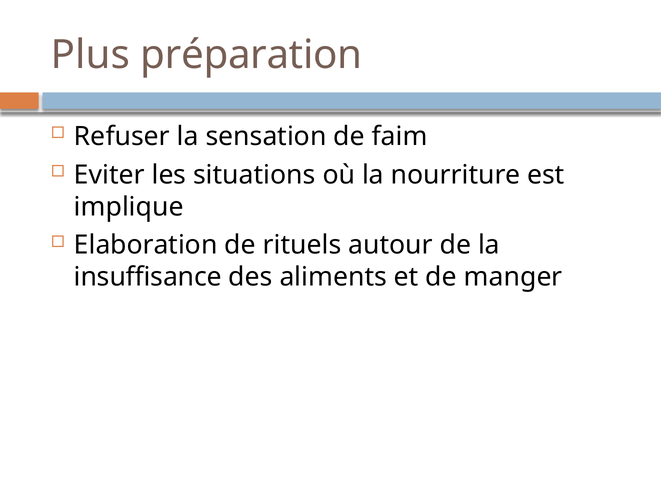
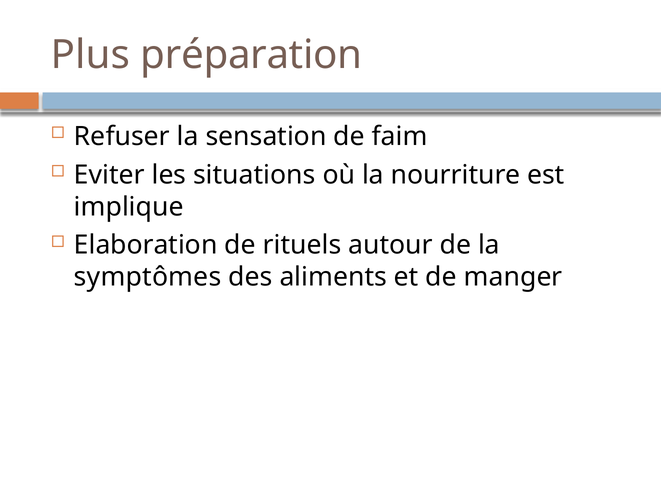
insuffisance: insuffisance -> symptômes (148, 278)
